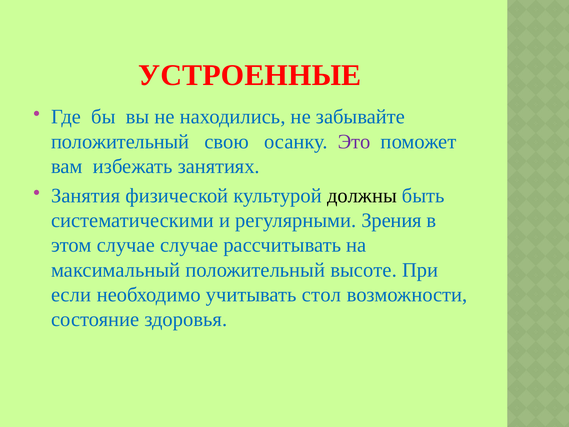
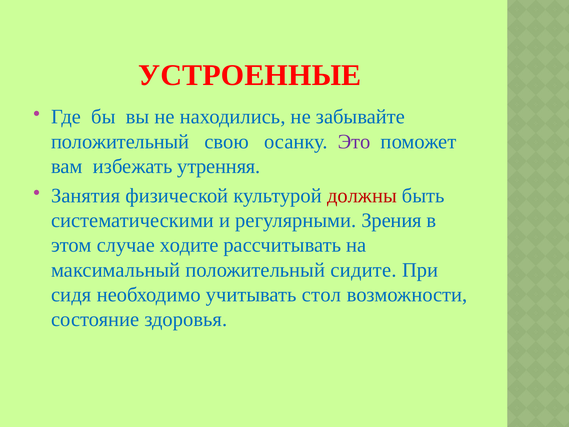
занятиях: занятиях -> утренняя (219, 166)
должны colour: black -> red (362, 196)
случае случае: случае -> ходите (189, 245)
высоте: высоте -> сидите (364, 270)
если: если -> сидя (71, 294)
